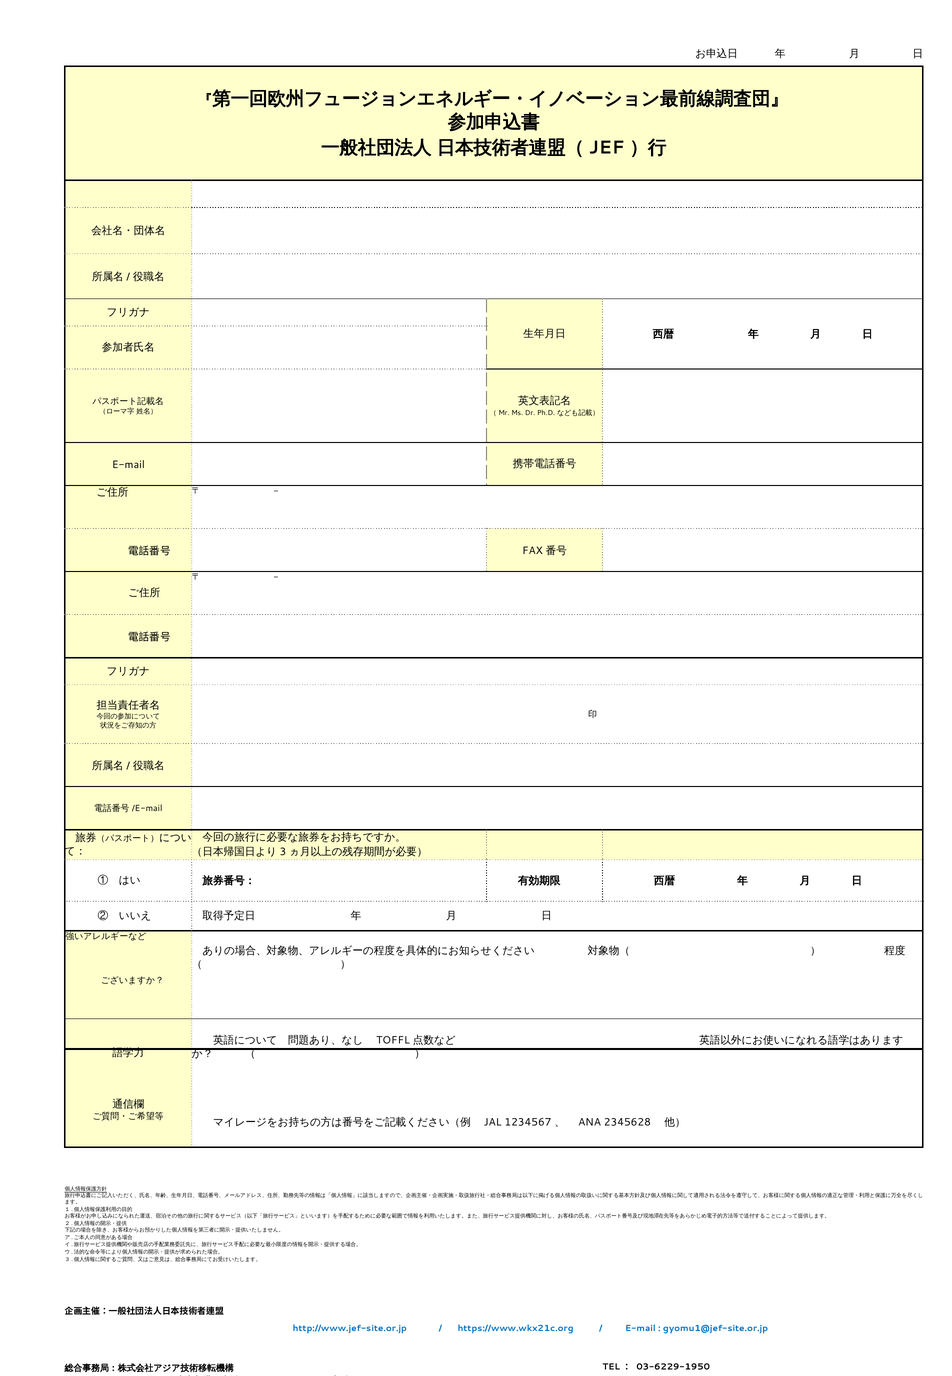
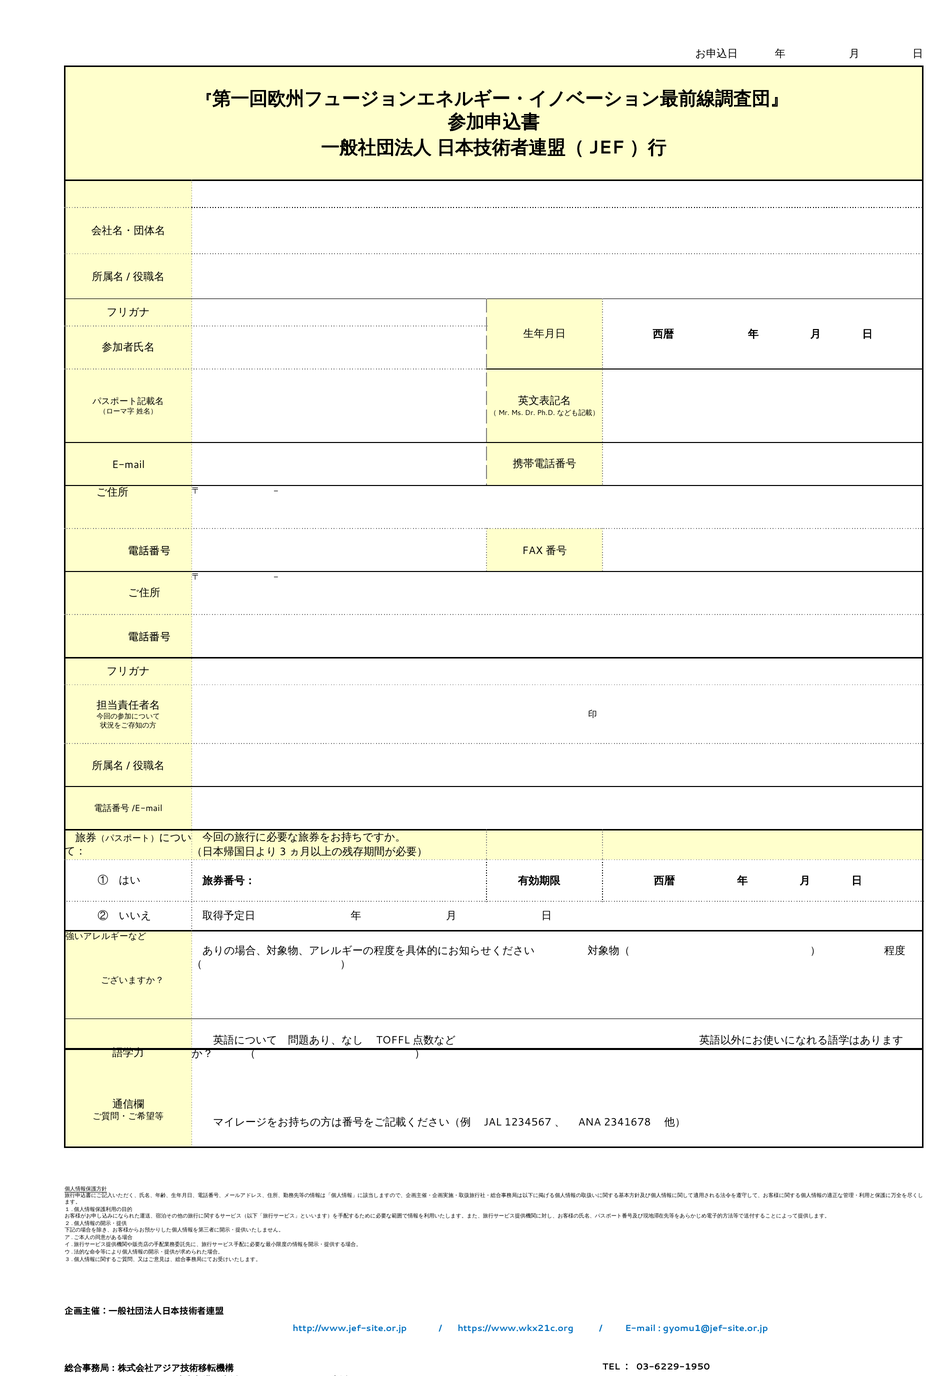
2345628: 2345628 -> 2341678 (627, 1121)
